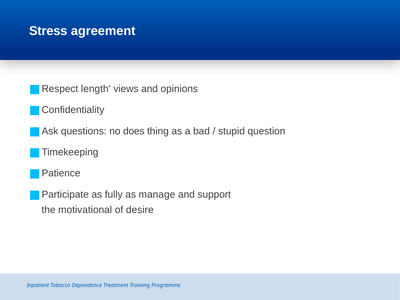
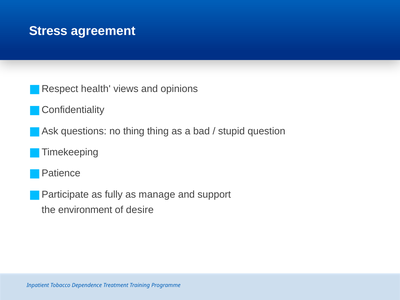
length: length -> health (96, 89)
no does: does -> thing (134, 131)
motivational: motivational -> environment (85, 210)
